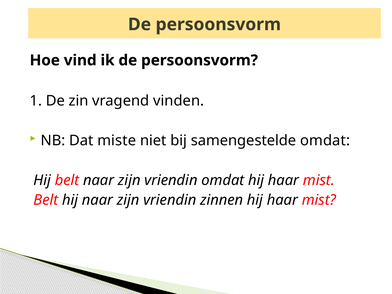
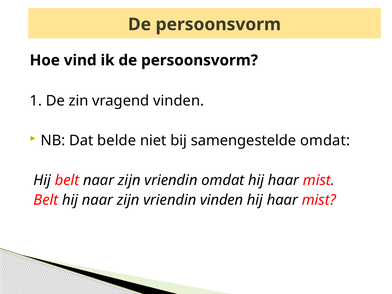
miste: miste -> belde (117, 141)
vriendin zinnen: zinnen -> vinden (222, 200)
